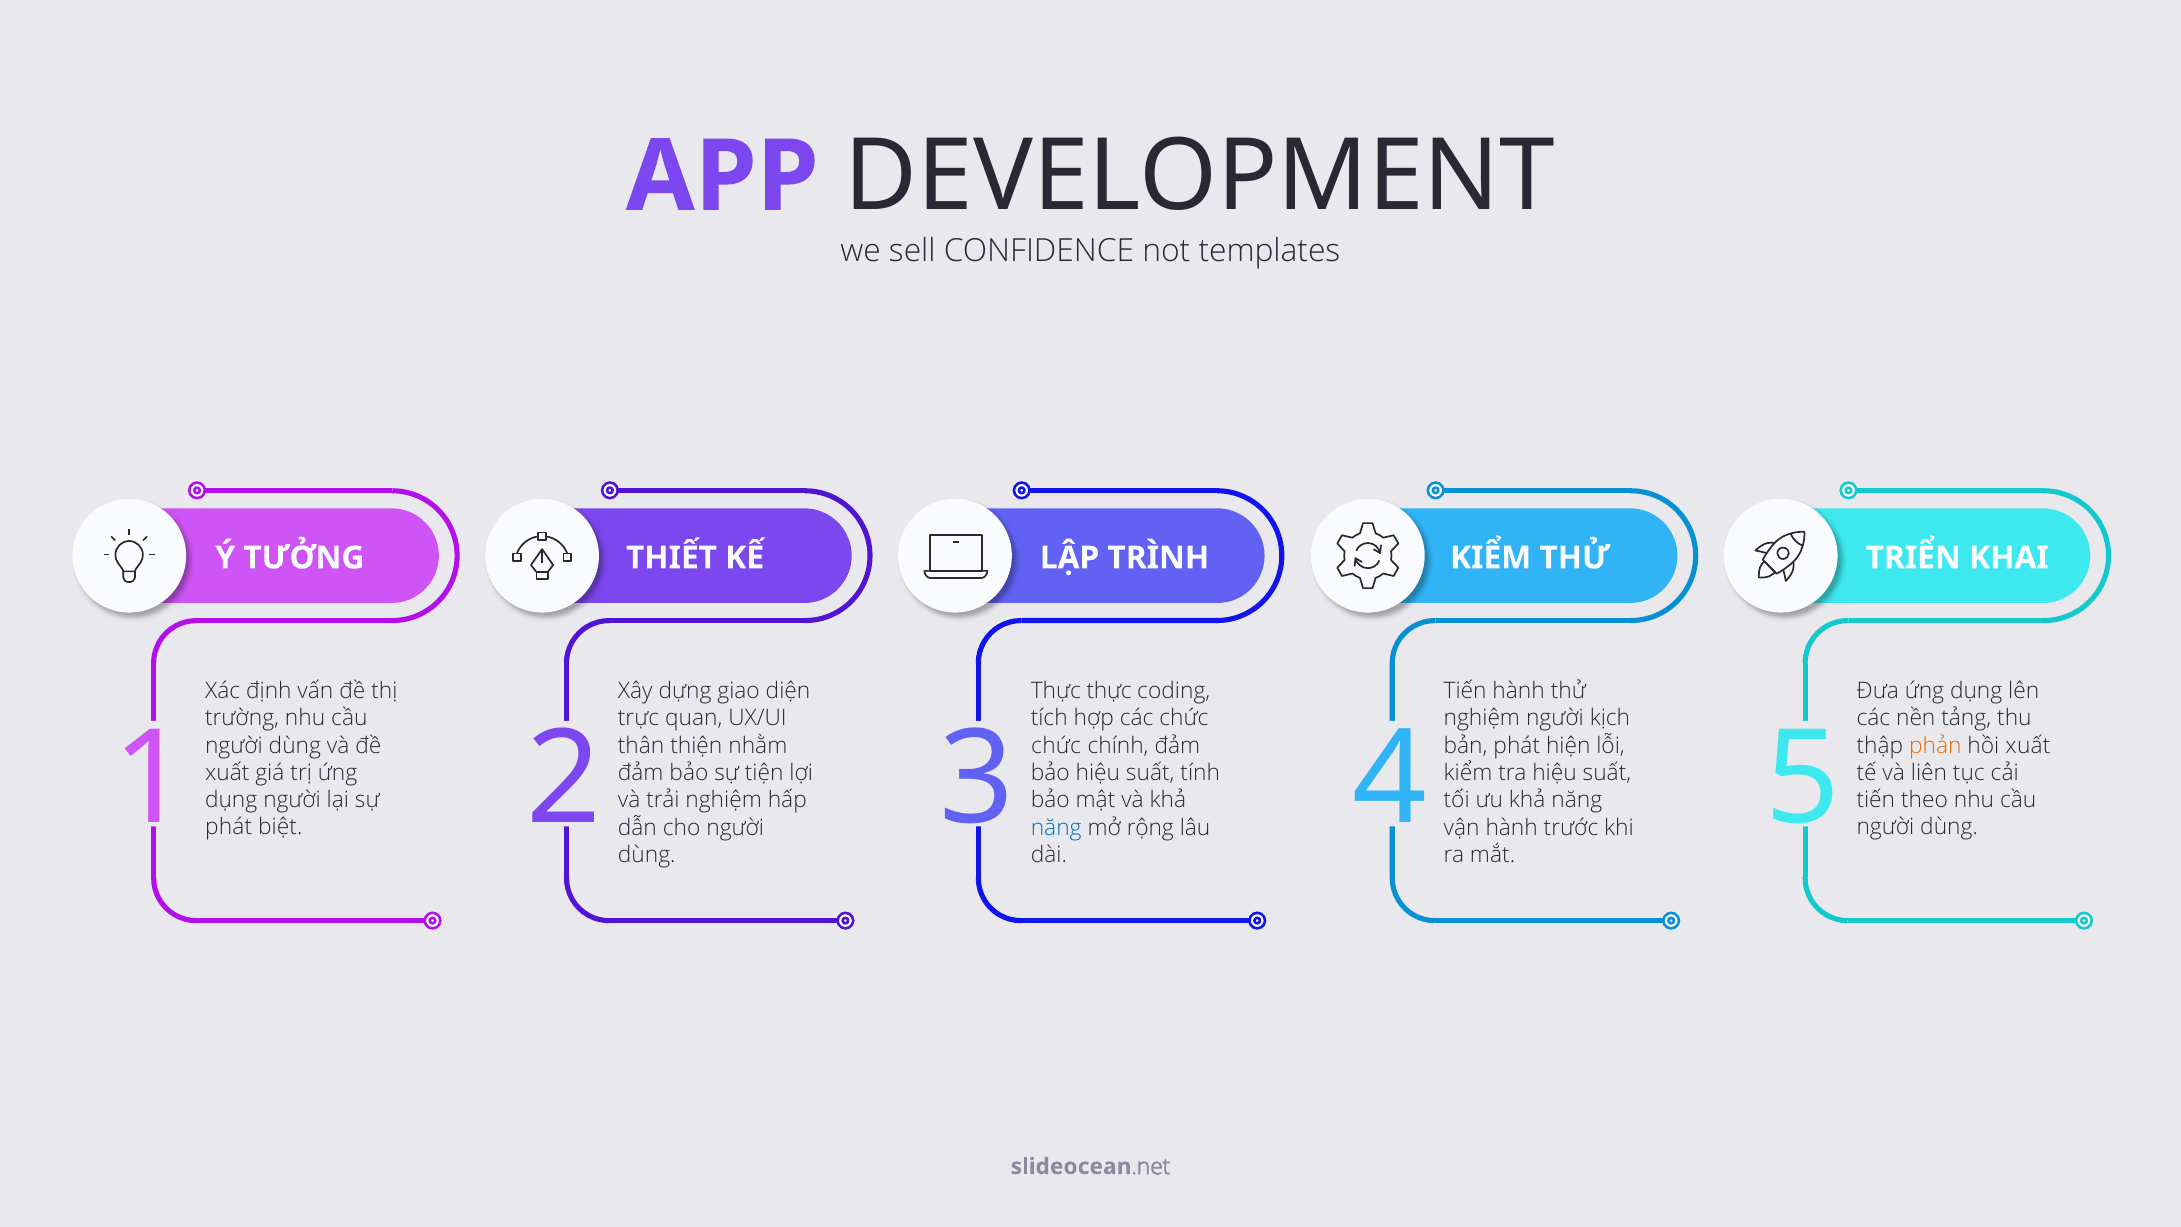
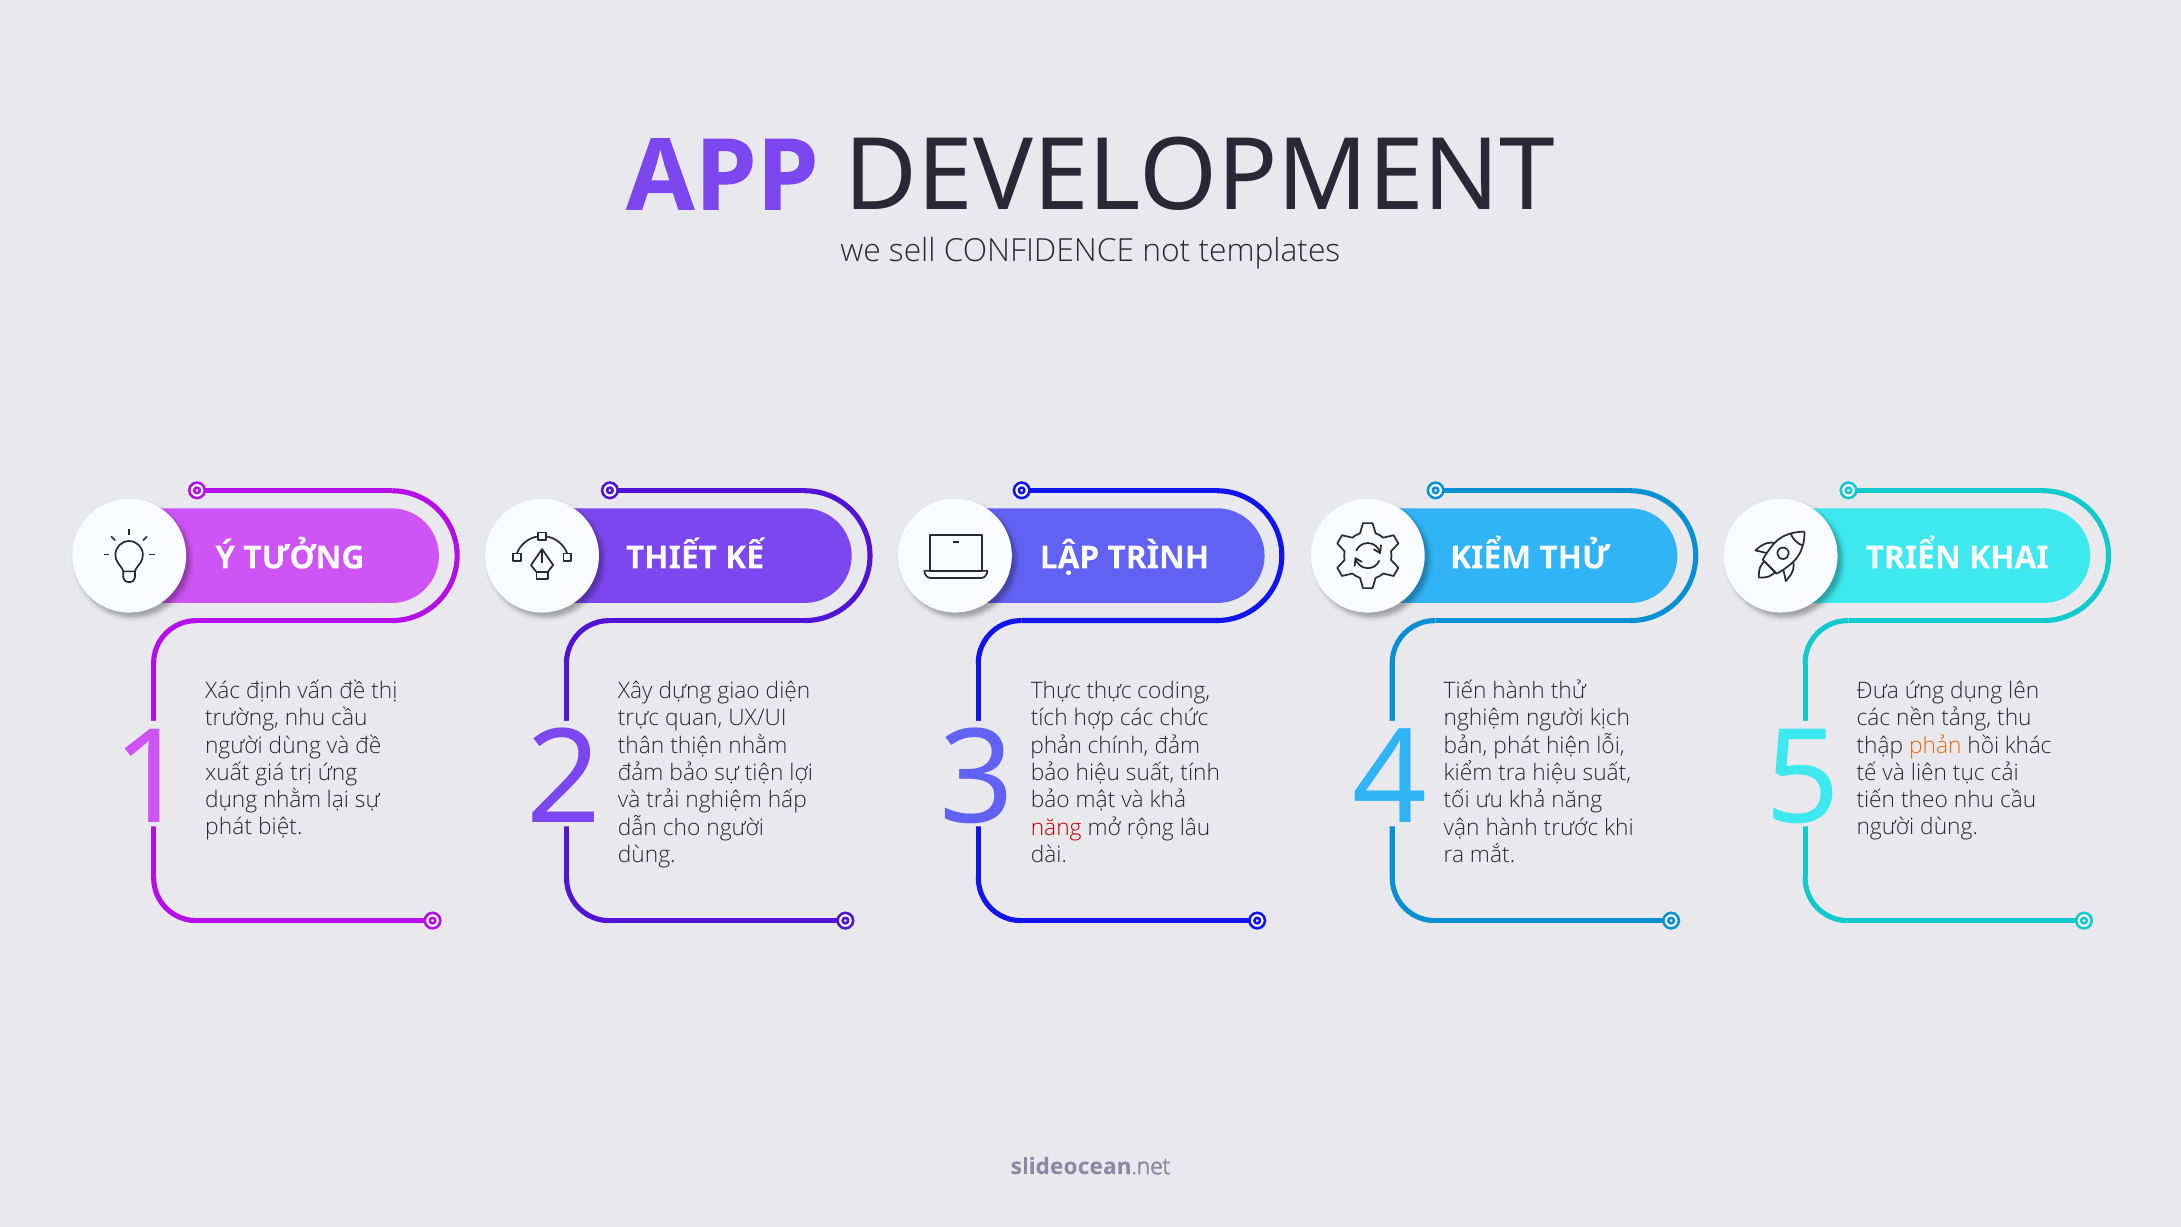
hồi xuất: xuất -> khác (2028, 746)
chức: chức -> phản (1056, 746)
dụng người: người -> nhằm (292, 800)
năng colour: blue -> red (1056, 827)
